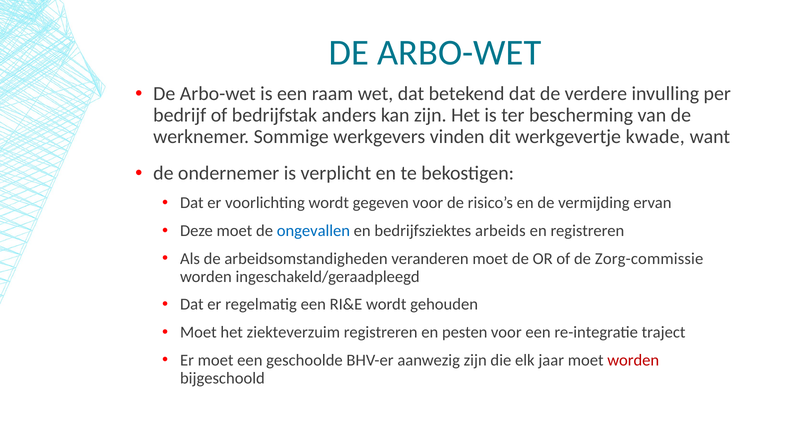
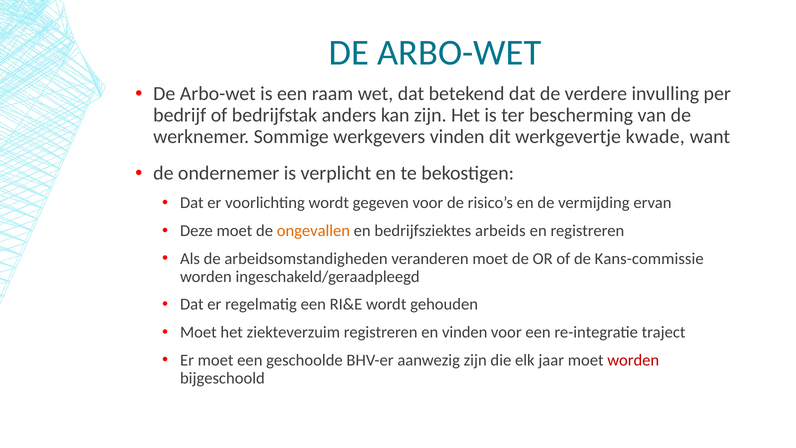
ongevallen colour: blue -> orange (313, 231)
Zorg-commissie: Zorg-commissie -> Kans-commissie (649, 259)
en pesten: pesten -> vinden (465, 332)
